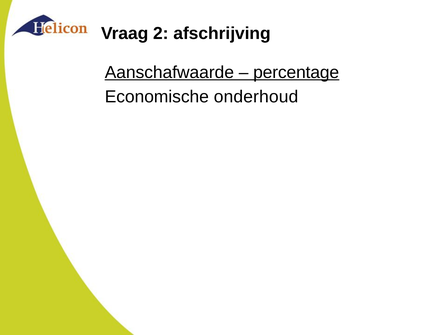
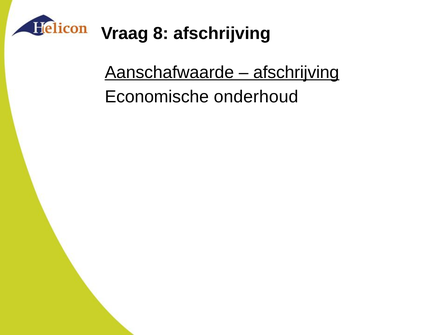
2: 2 -> 8 (161, 33)
percentage: percentage -> afschrijving (296, 72)
